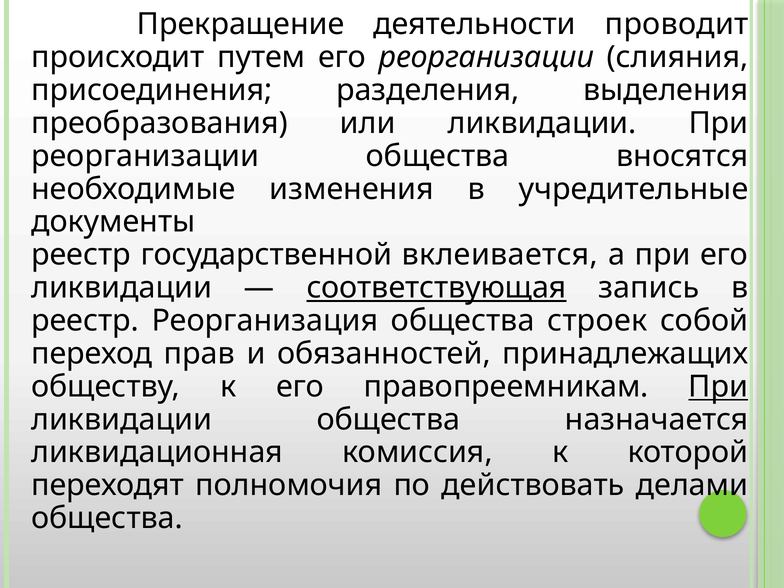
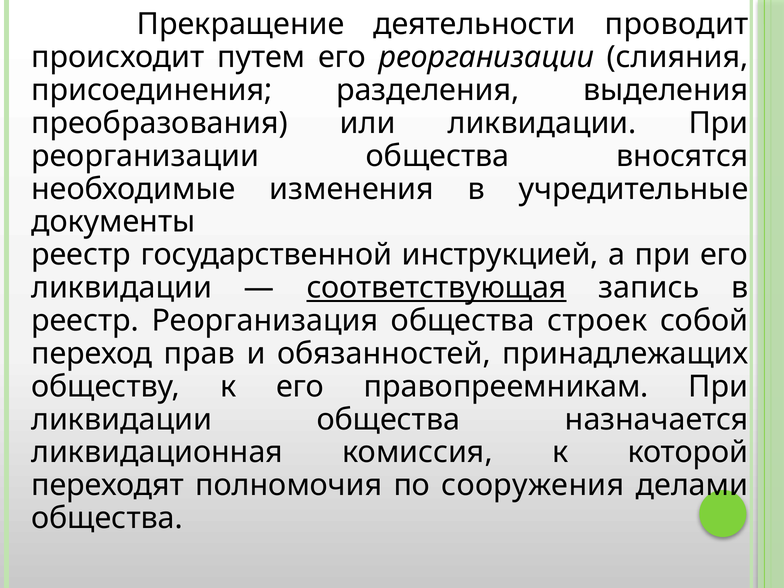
вклеивается: вклеивается -> инструкцией (500, 255)
При underline: present -> none (718, 387)
действовать: действовать -> сооружения (533, 485)
